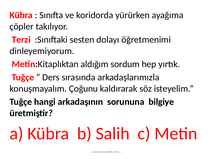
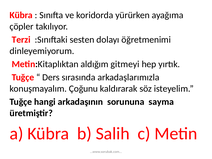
sordum: sordum -> gitmeyi (125, 64)
bilgiye: bilgiye -> sayma (161, 102)
